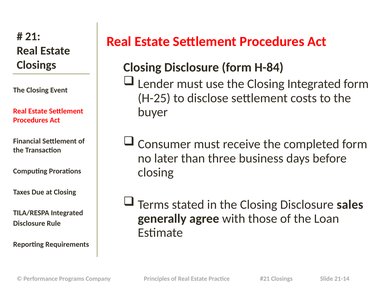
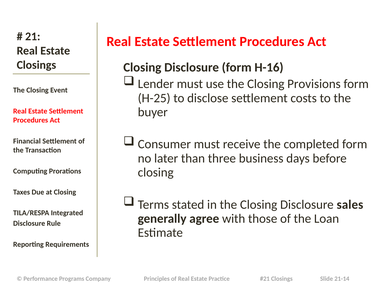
H-84: H-84 -> H-16 (269, 67)
Closing Integrated: Integrated -> Provisions (314, 84)
